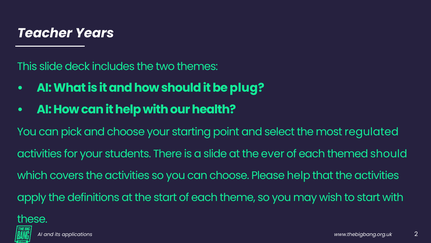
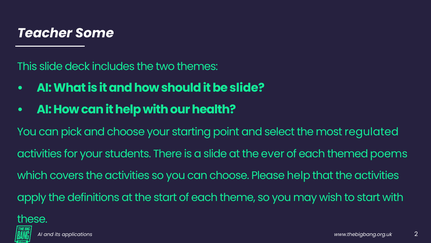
Years: Years -> Some (95, 33)
be plug: plug -> slide (247, 88)
themed should: should -> poems (389, 153)
